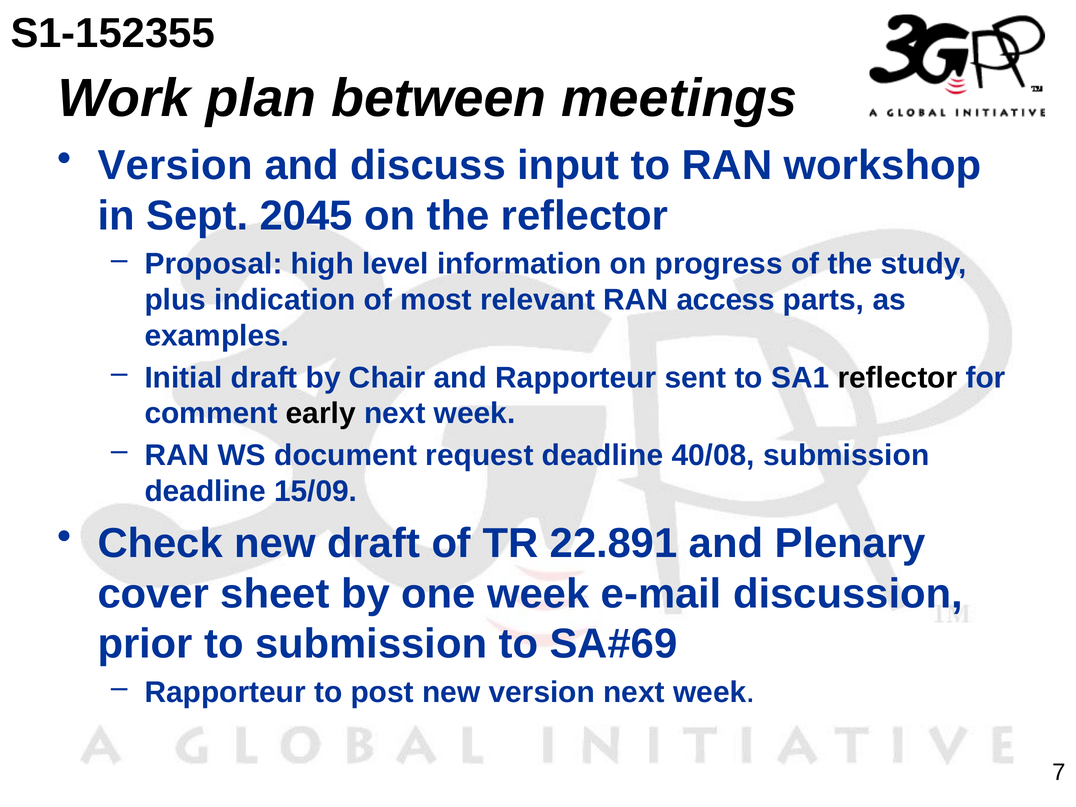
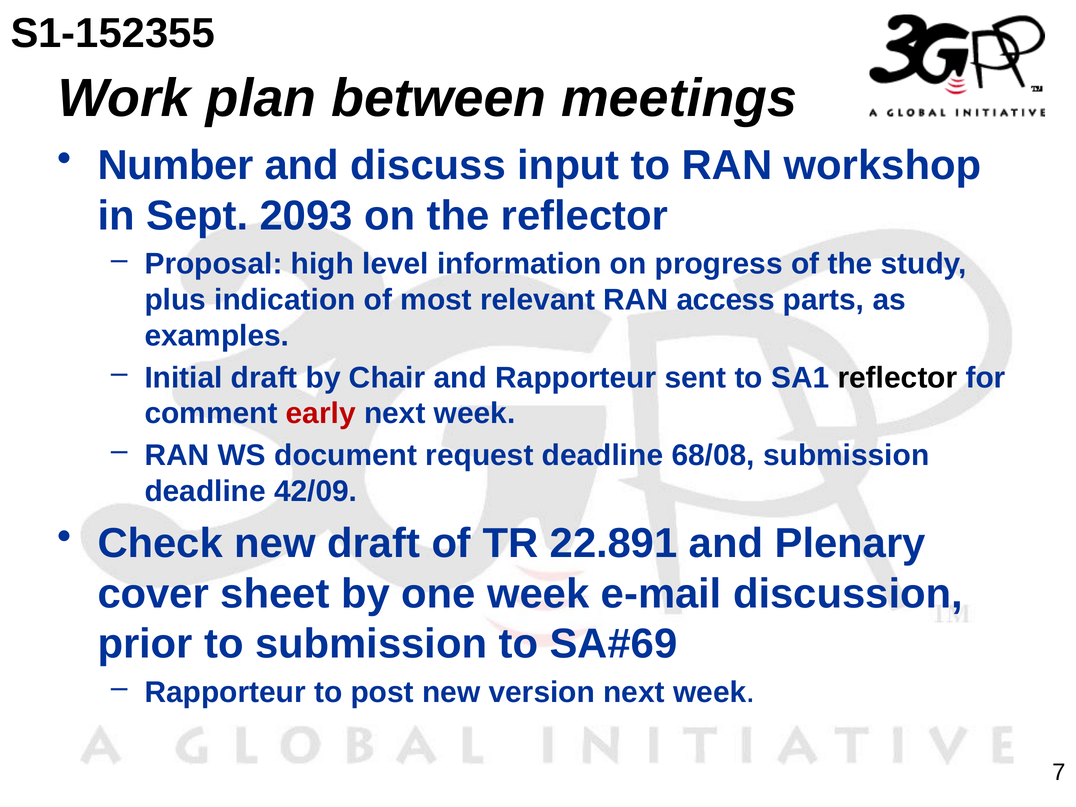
Version: Version -> Number (176, 166)
2045: 2045 -> 2093 (306, 216)
early colour: black -> red (321, 414)
40/08: 40/08 -> 68/08 (713, 455)
15/09: 15/09 -> 42/09 (316, 491)
